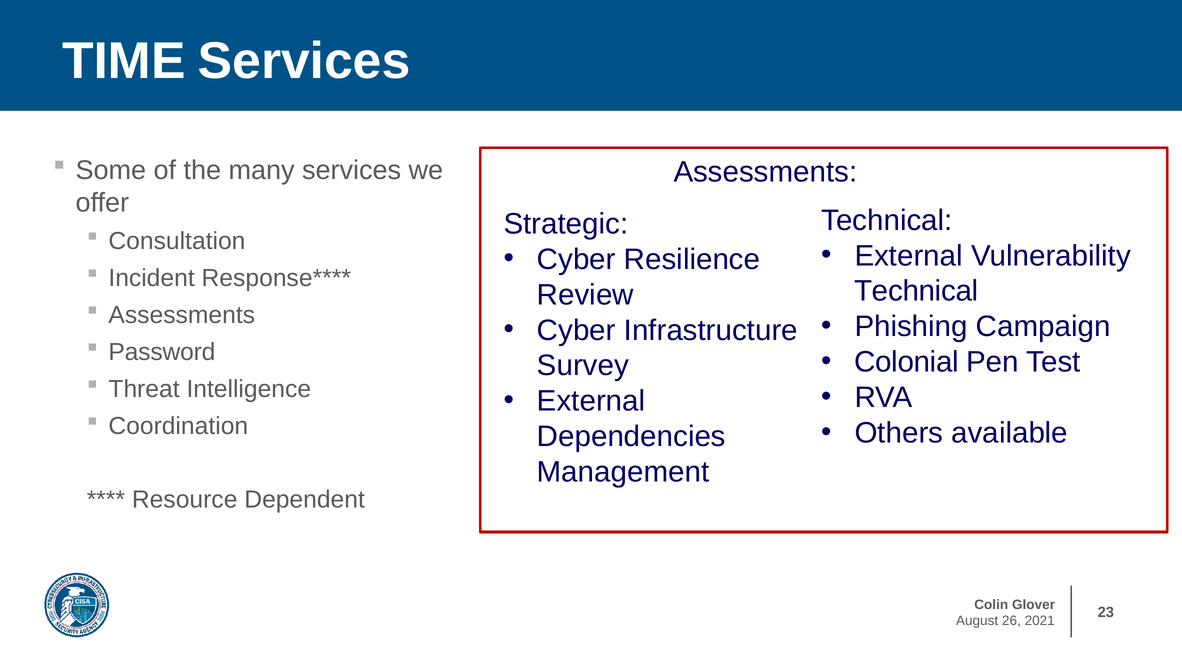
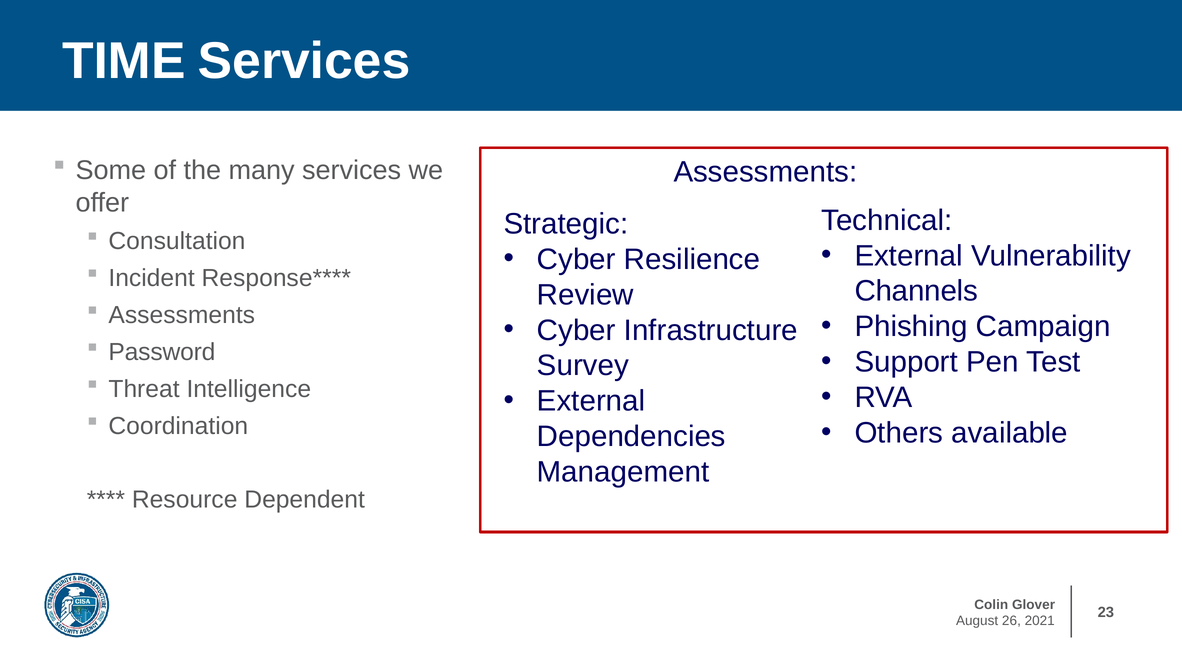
Technical: Technical -> Channels (916, 291)
Colonial: Colonial -> Support (906, 362)
